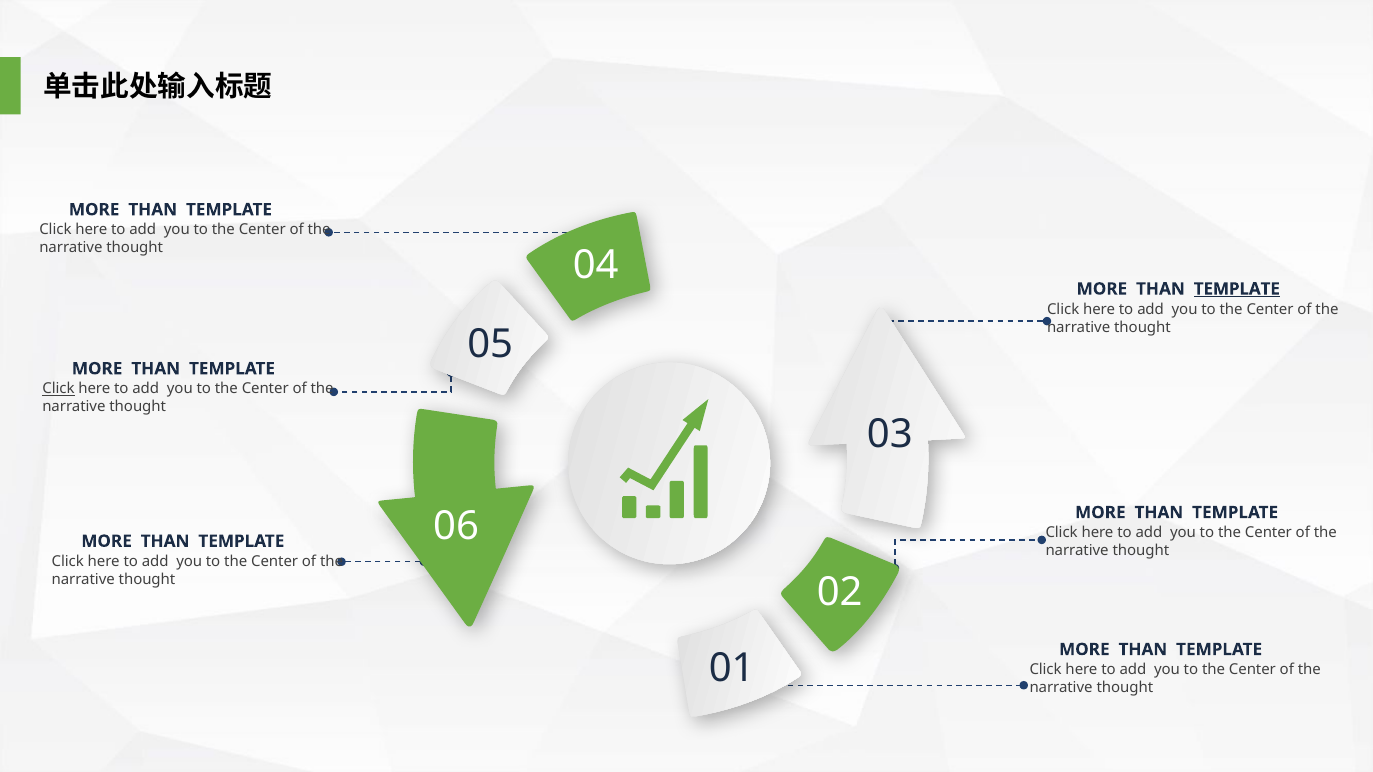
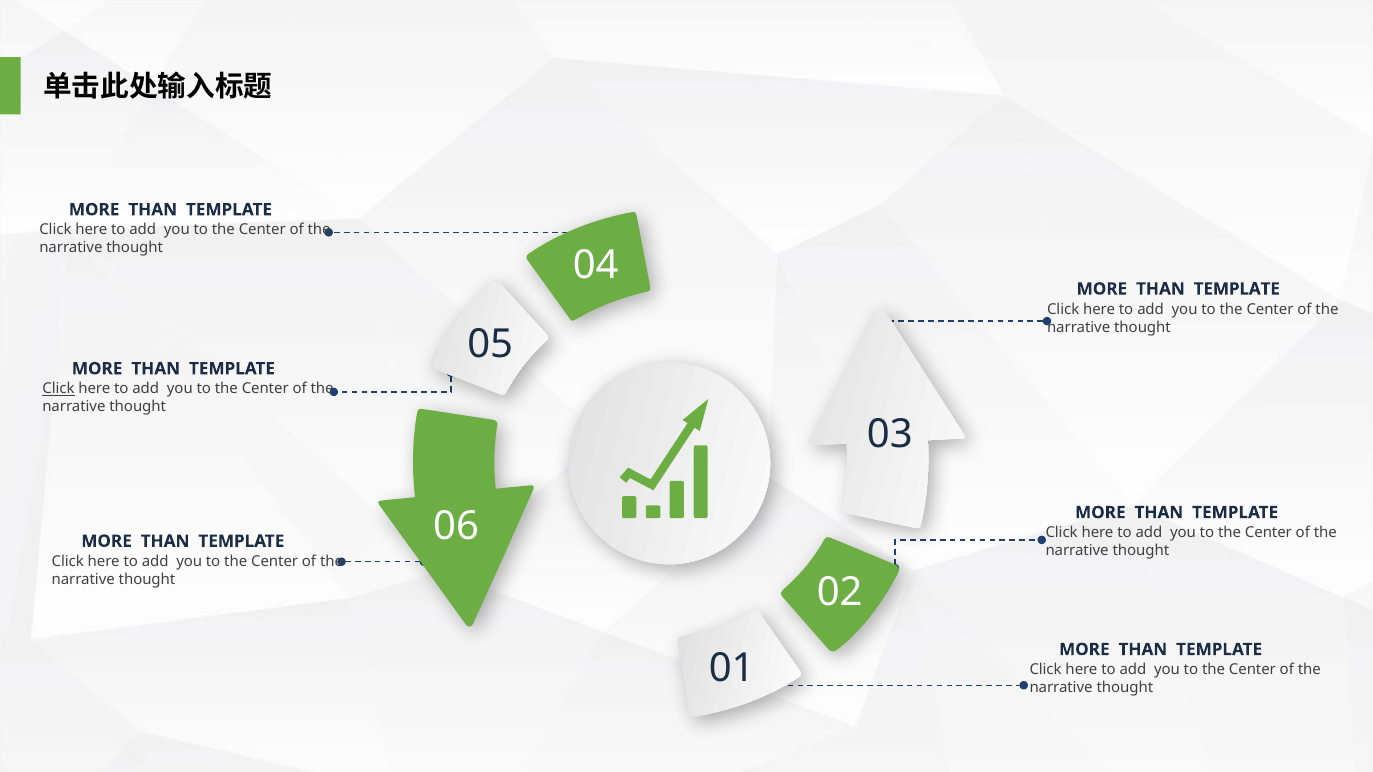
TEMPLATE underline: present -> none (1237, 289)
